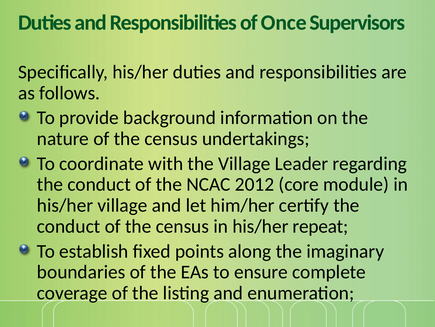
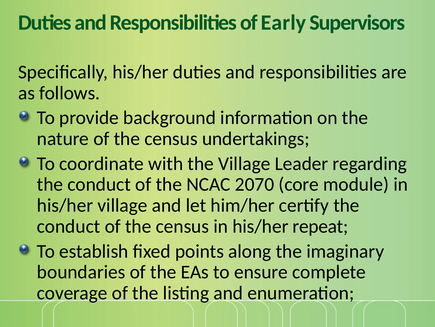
Once: Once -> Early (284, 23)
2012: 2012 -> 2070 (255, 184)
